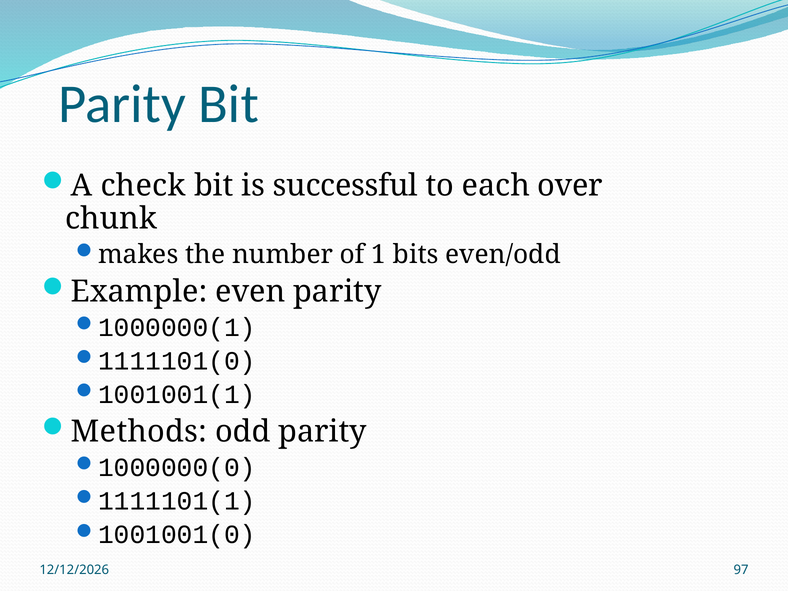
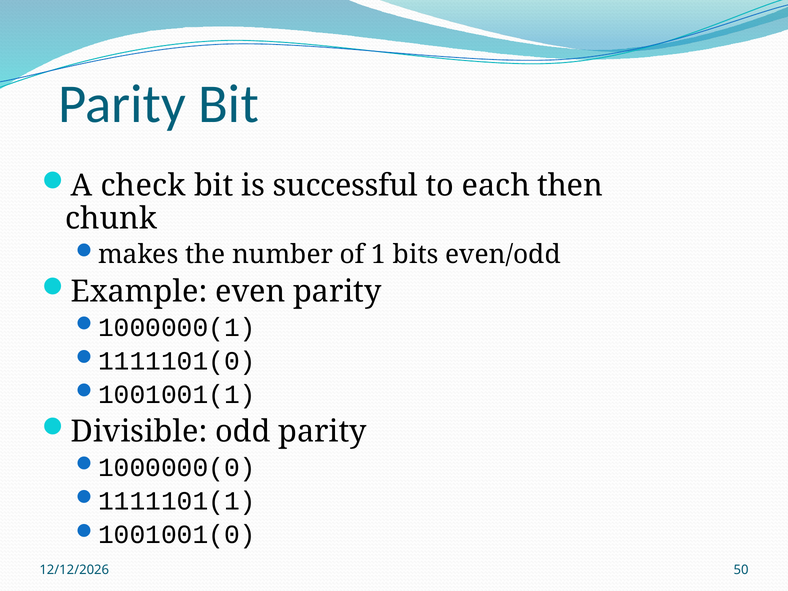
over: over -> then (570, 185)
Methods: Methods -> Divisible (139, 431)
97: 97 -> 50 (741, 570)
